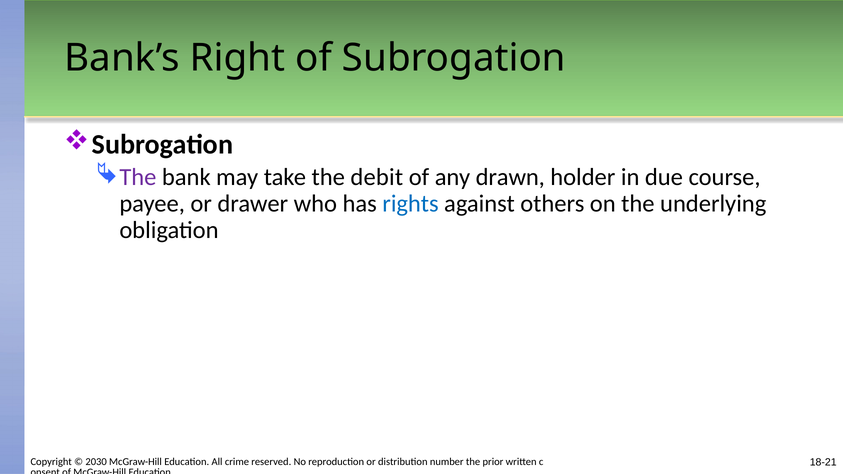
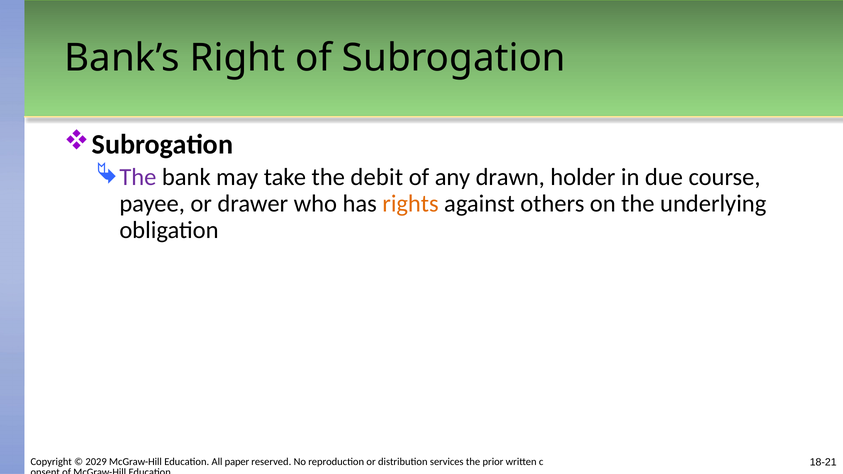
rights colour: blue -> orange (411, 204)
2030: 2030 -> 2029 (96, 462)
crime: crime -> paper (237, 462)
number: number -> services (447, 462)
